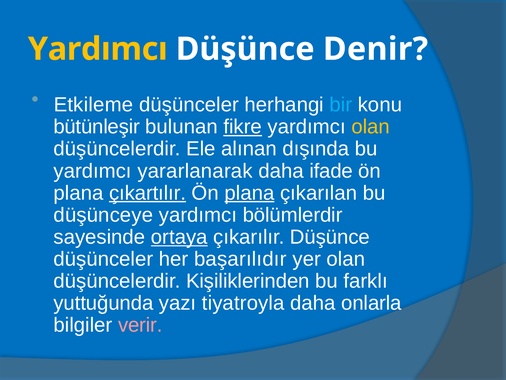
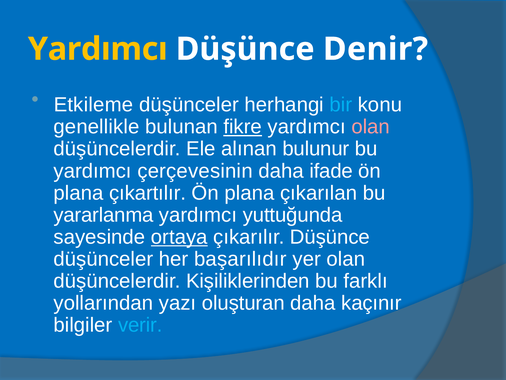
bütünleşir: bütünleşir -> genellikle (96, 127)
olan colour: yellow -> pink (371, 127)
dışında: dışında -> bulunur (316, 149)
yararlanarak: yararlanarak -> çerçevesinin (195, 171)
çıkartılır underline: present -> none (148, 193)
plana underline: present -> none (249, 193)
düşünceye: düşünceye -> yararlanma (103, 215)
bölümlerdir: bölümlerdir -> yuttuğunda (293, 215)
yuttuğunda: yuttuğunda -> yollarından (103, 303)
tiyatroyla: tiyatroyla -> oluşturan (243, 303)
onlarla: onlarla -> kaçınır (371, 303)
verir colour: pink -> light blue (140, 325)
